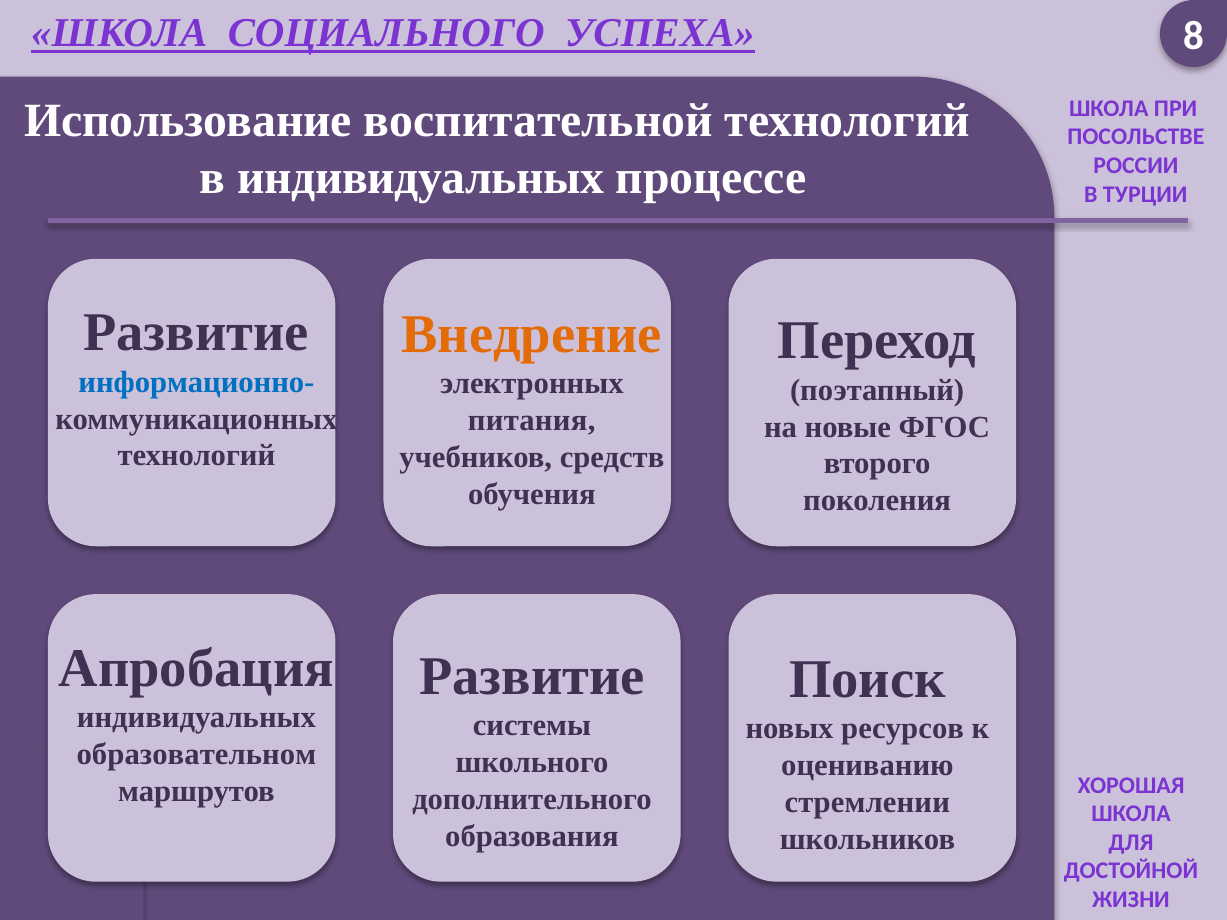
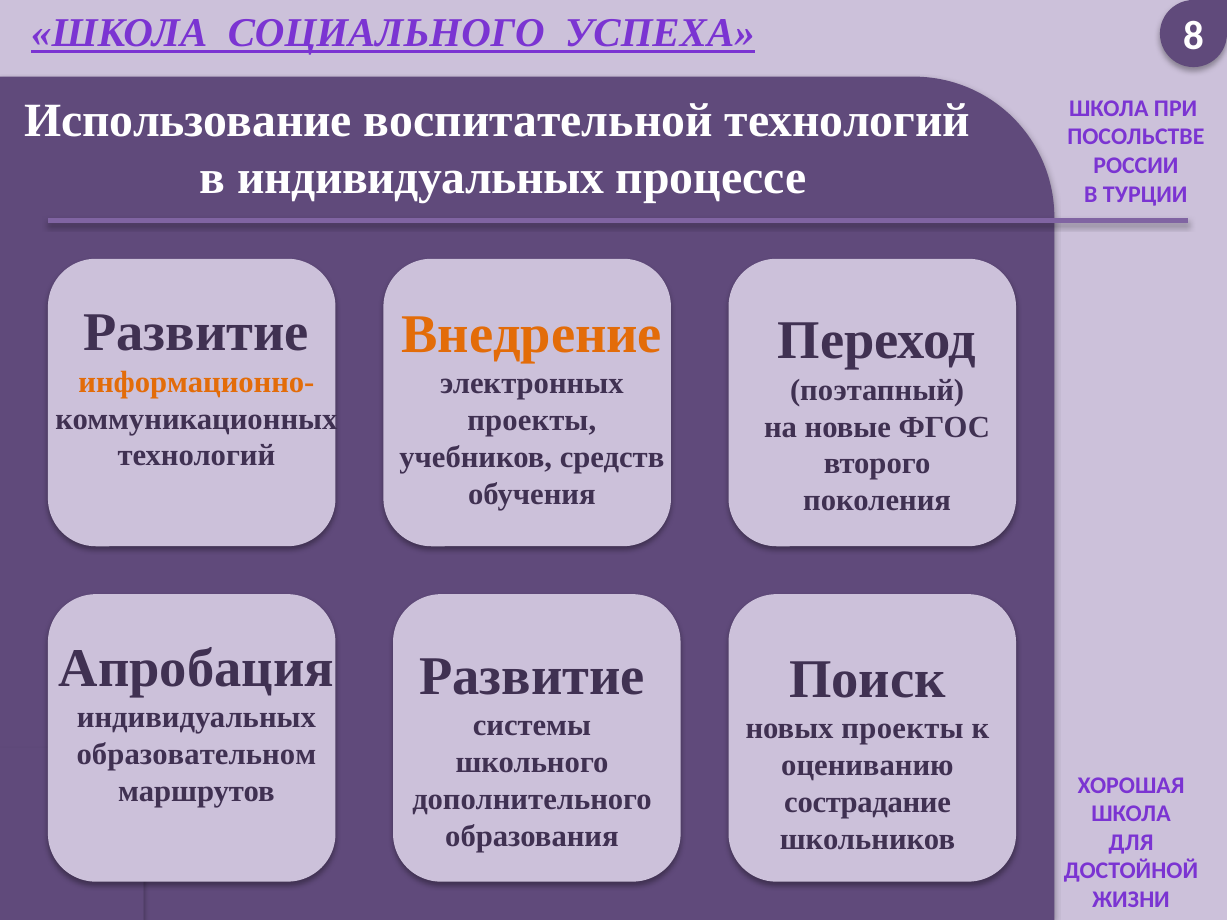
информационно- colour: blue -> orange (196, 382)
питания: питания -> проекты (532, 420)
новых ресурсов: ресурсов -> проекты (903, 729)
стремлении: стремлении -> сострадание (868, 802)
